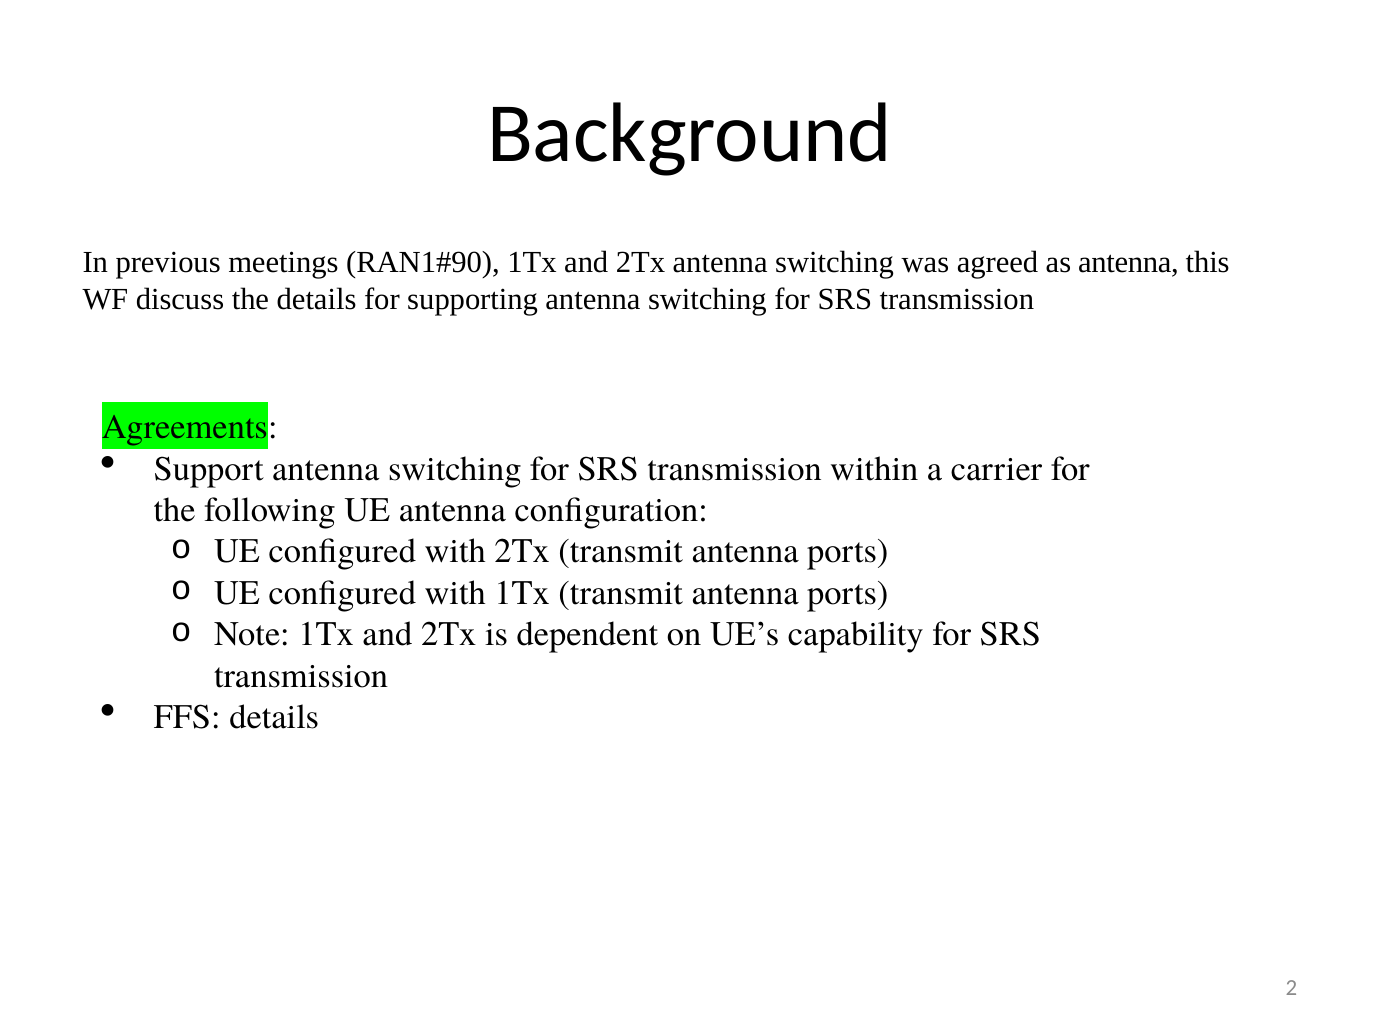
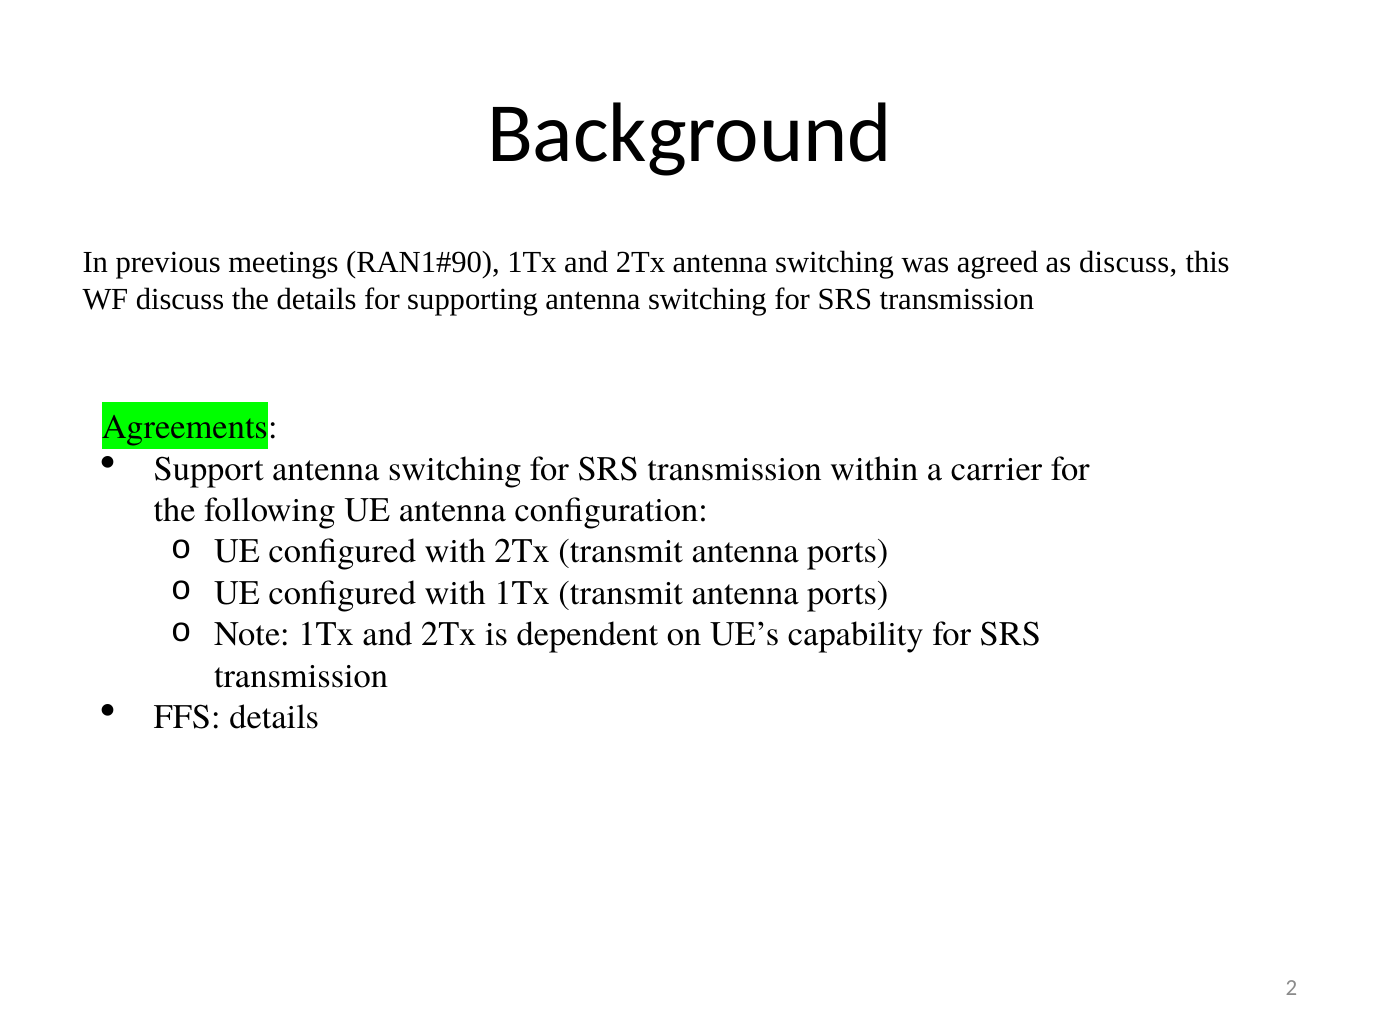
as antenna: antenna -> discuss (1128, 262)
